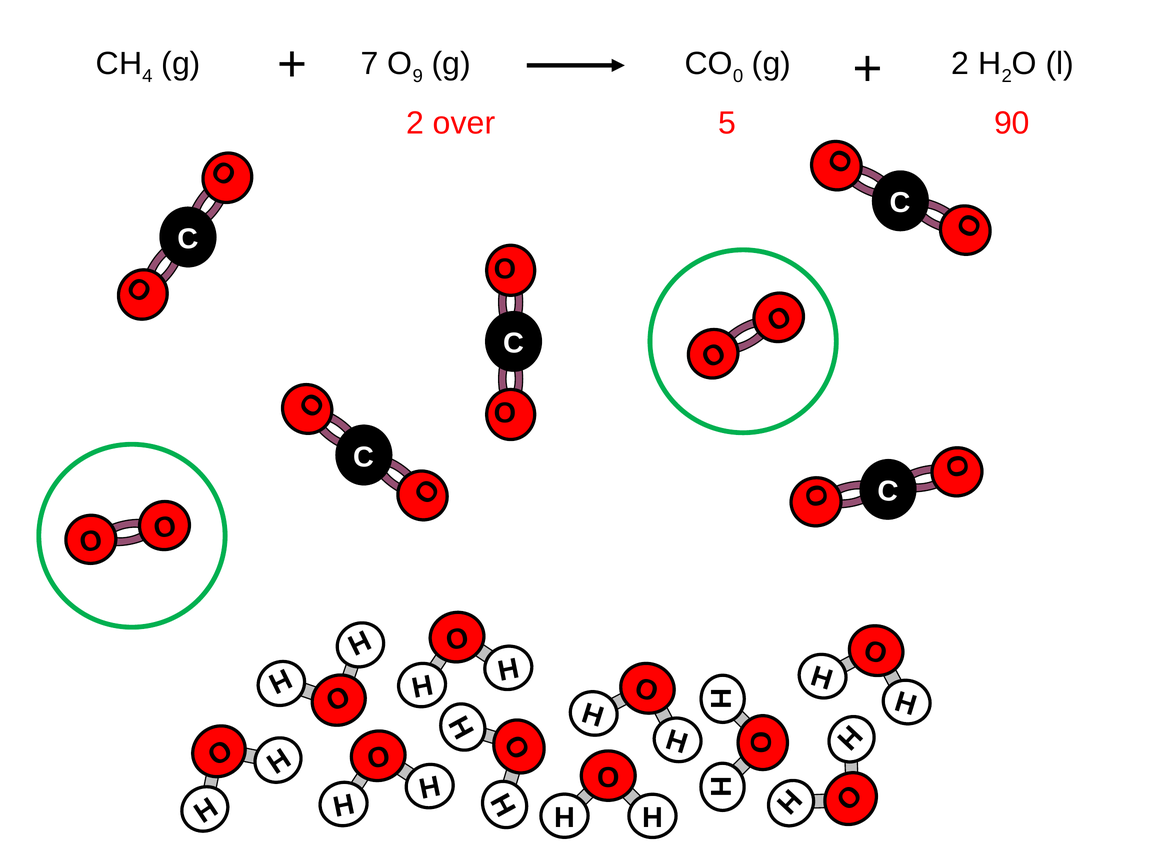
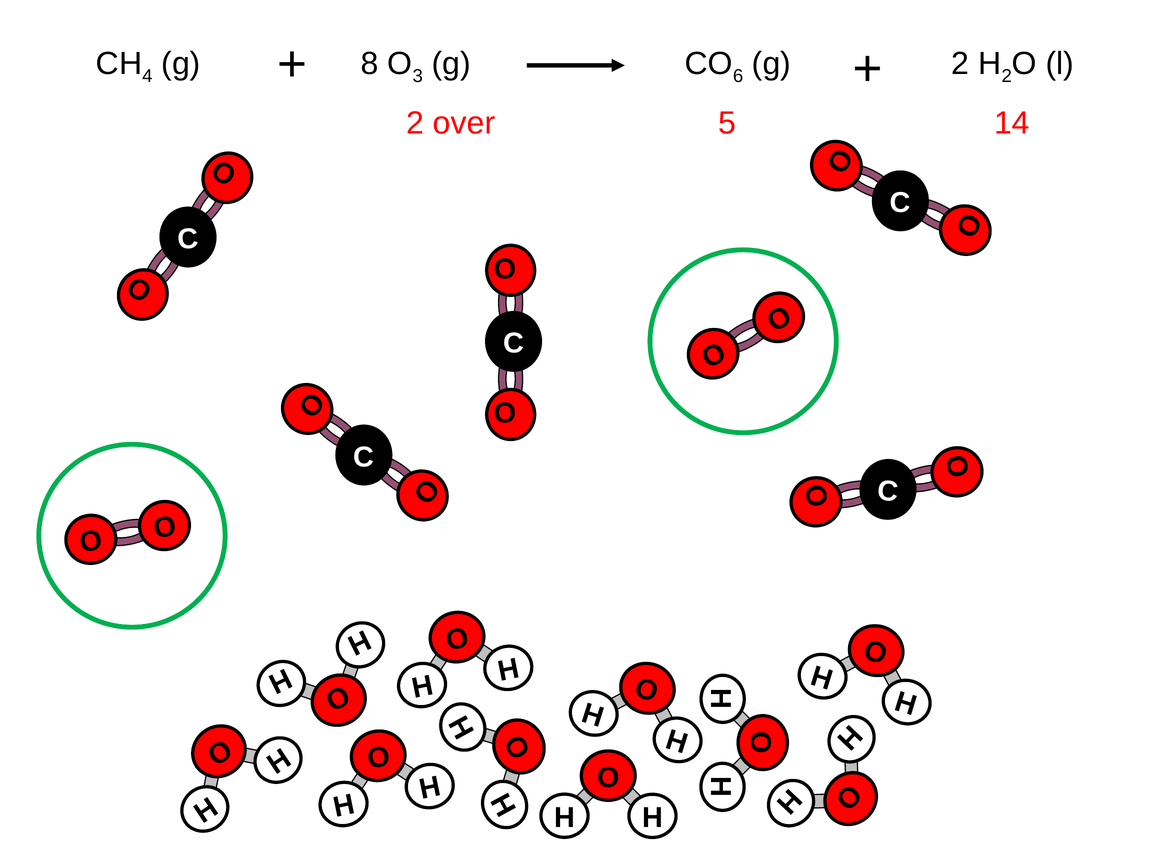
7: 7 -> 8 (370, 64)
9: 9 -> 3 (418, 76)
0: 0 -> 6 (738, 76)
90: 90 -> 14 (1012, 123)
